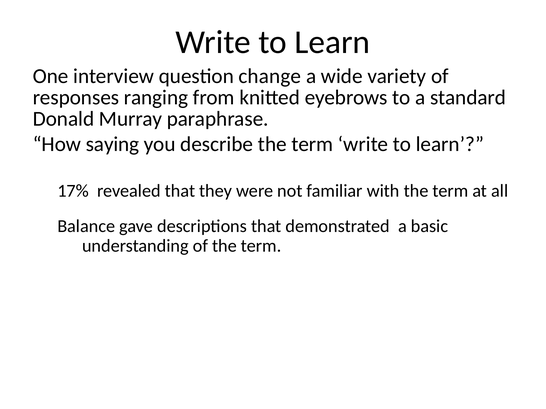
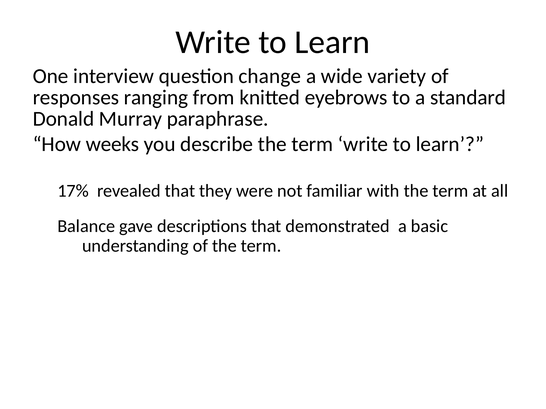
saying: saying -> weeks (113, 144)
